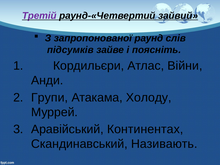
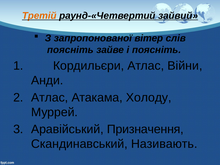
Третій colour: purple -> orange (39, 16)
раунд: раунд -> вітер (149, 38)
підсумків: підсумків -> поясніть (70, 50)
Групи: Групи -> Атлас (50, 97)
Континентах: Континентах -> Призначення (145, 129)
